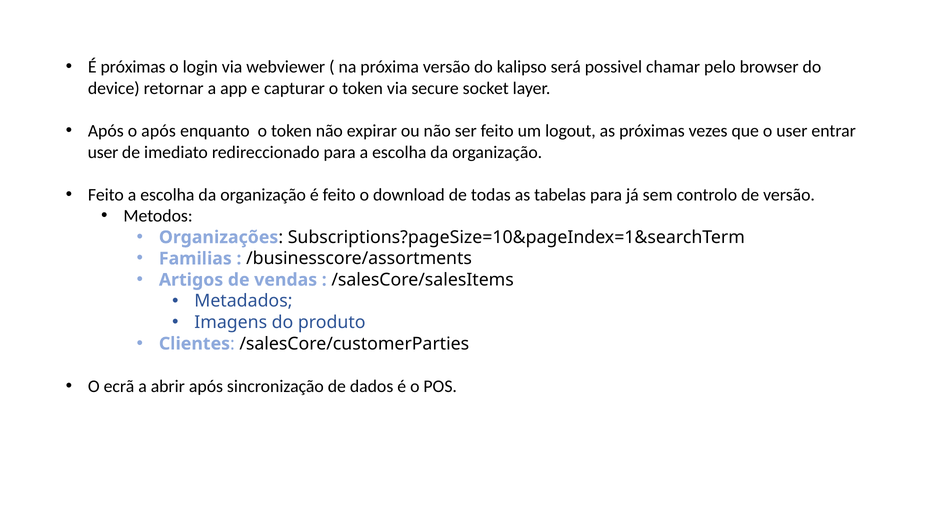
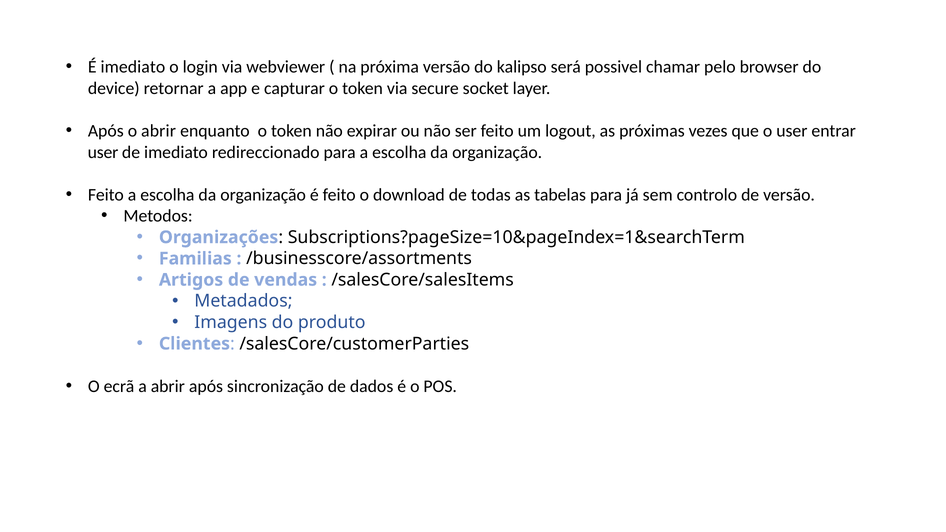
É próximas: próximas -> imediato (133, 67)
o após: após -> abrir (159, 131)
